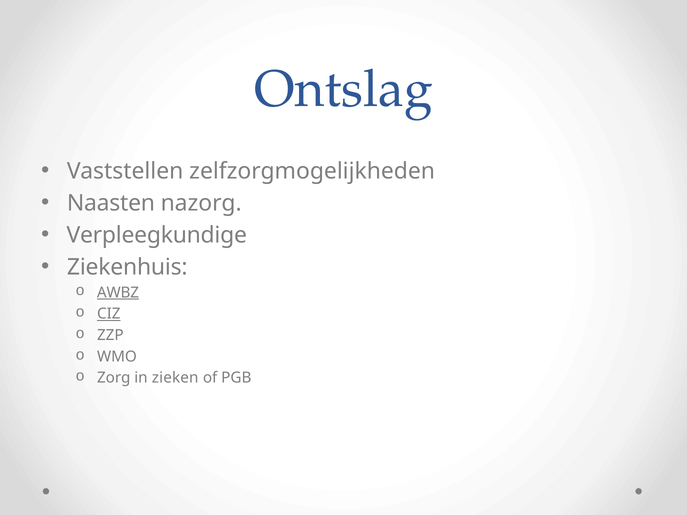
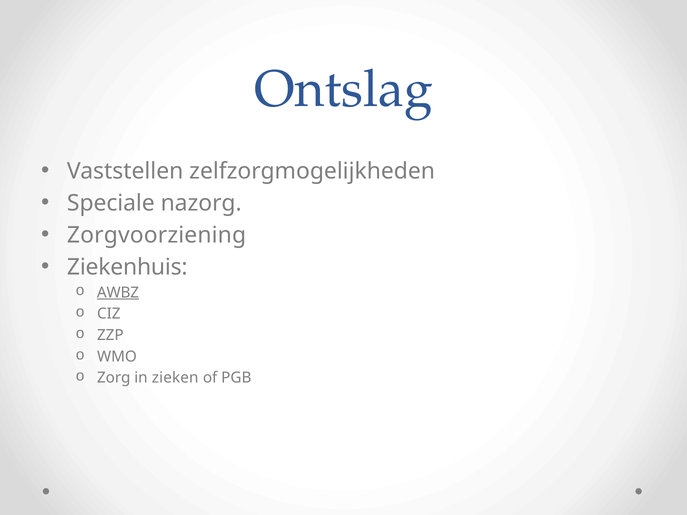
Naasten: Naasten -> Speciale (111, 203)
Verpleegkundige: Verpleegkundige -> Zorgvoorziening (157, 235)
CIZ underline: present -> none (109, 314)
